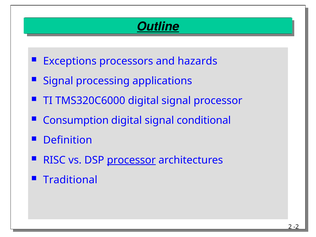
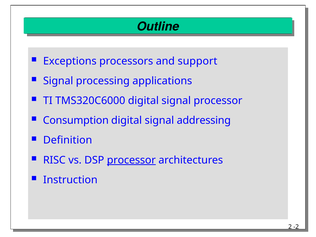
Outline underline: present -> none (158, 27)
hazards: hazards -> support (198, 61)
conditional: conditional -> addressing (204, 120)
Traditional: Traditional -> Instruction (70, 180)
